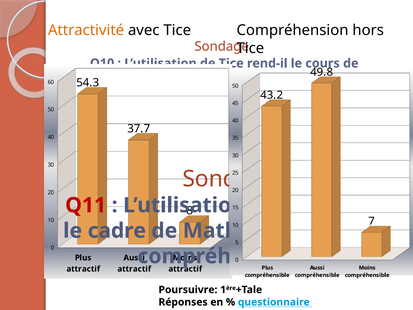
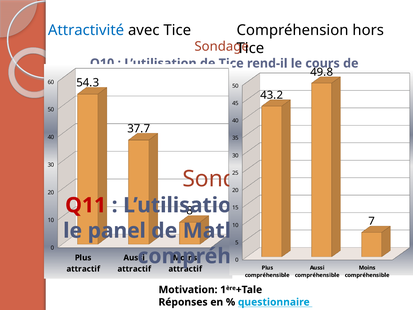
Attractivité colour: orange -> blue (86, 30)
cadre: cadre -> panel (117, 231)
Poursuivre: Poursuivre -> Motivation (188, 289)
